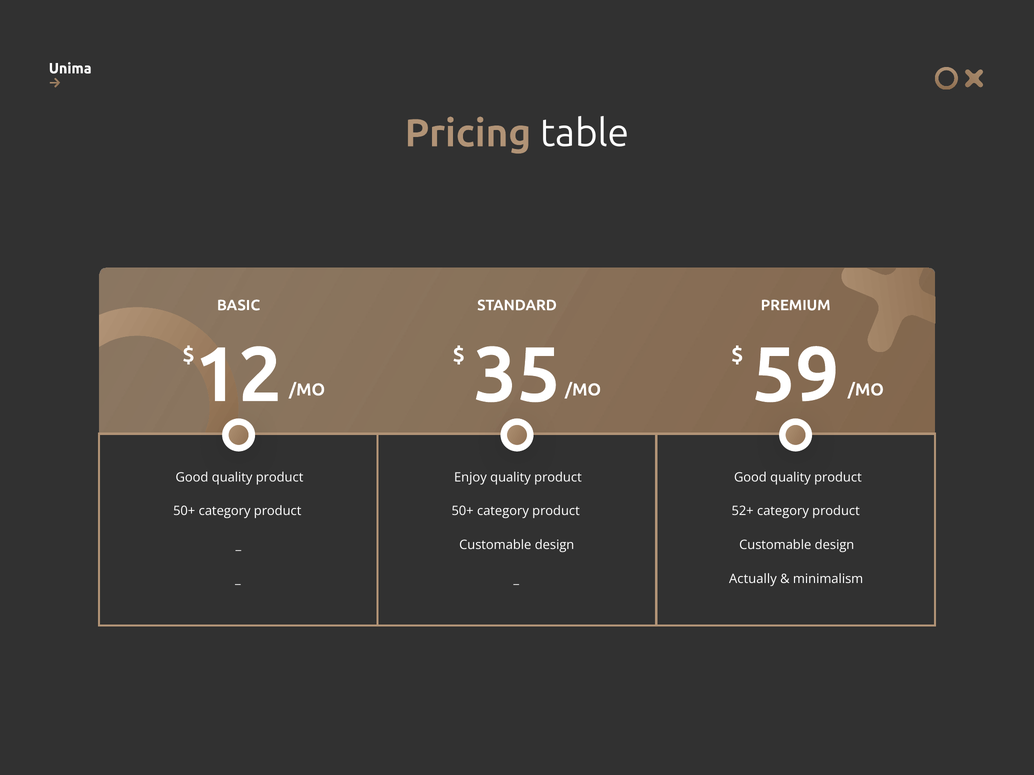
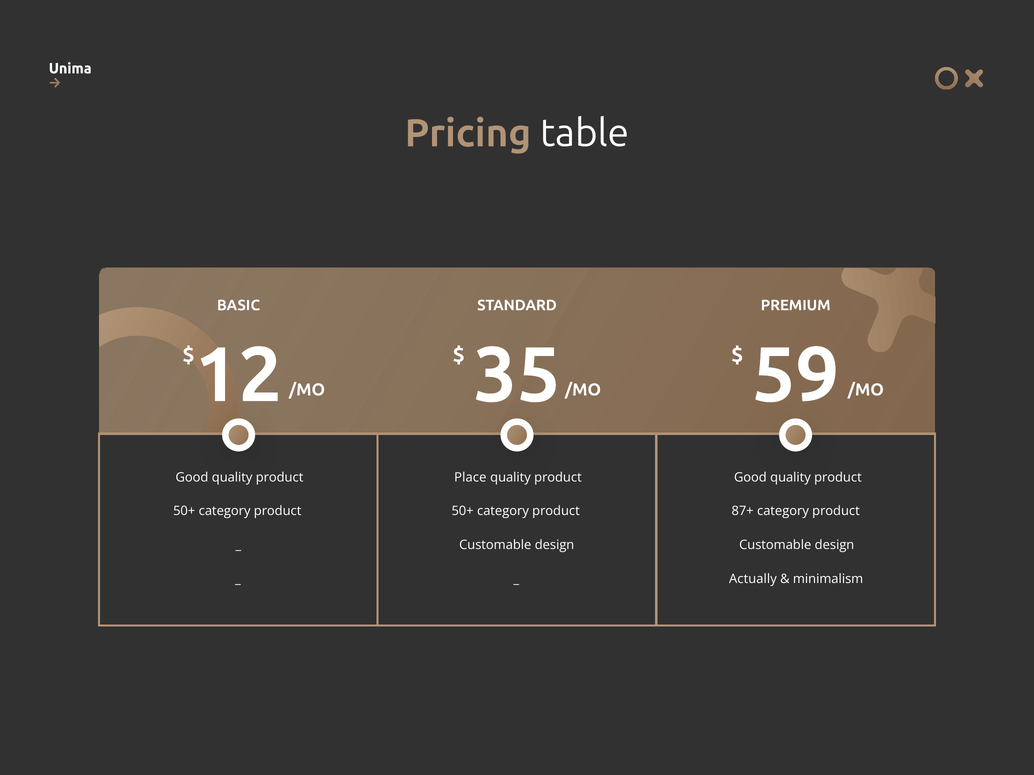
Enjoy: Enjoy -> Place (470, 478)
52+: 52+ -> 87+ (743, 512)
